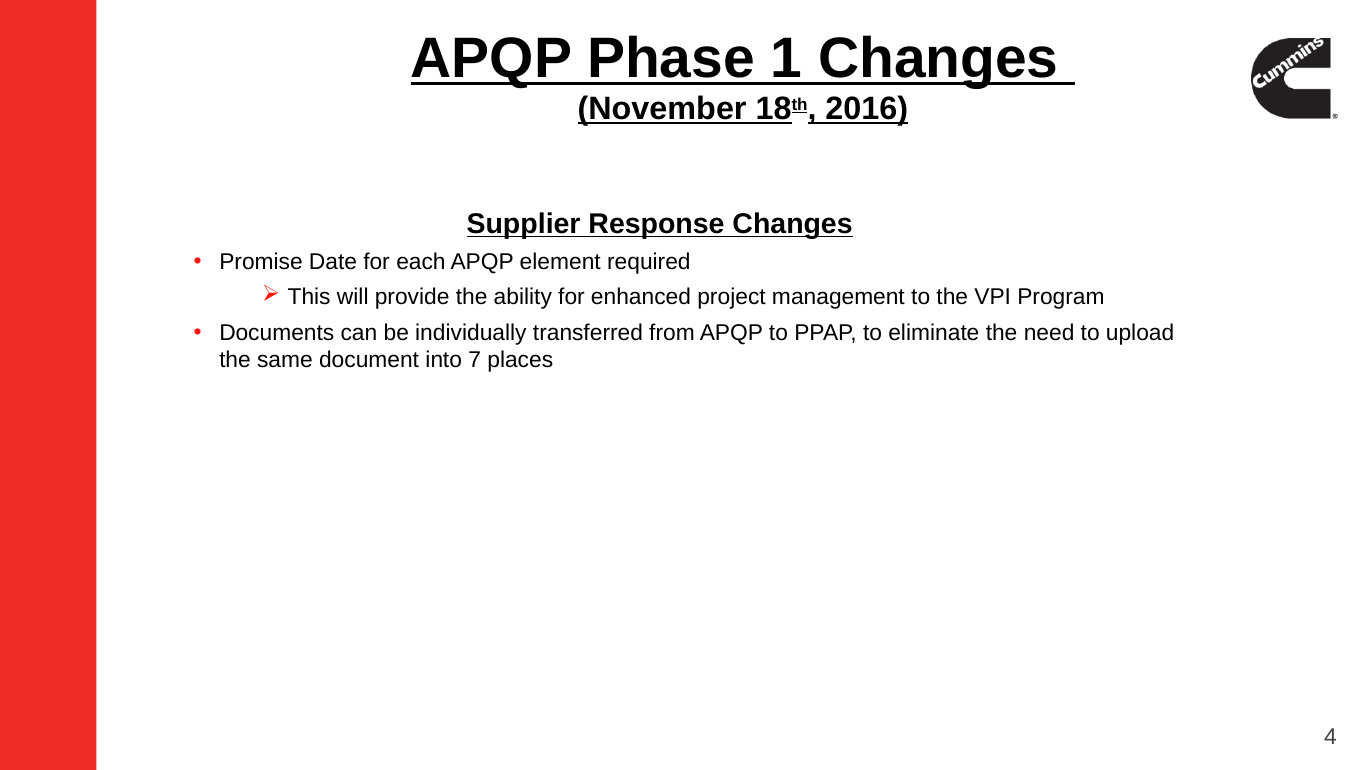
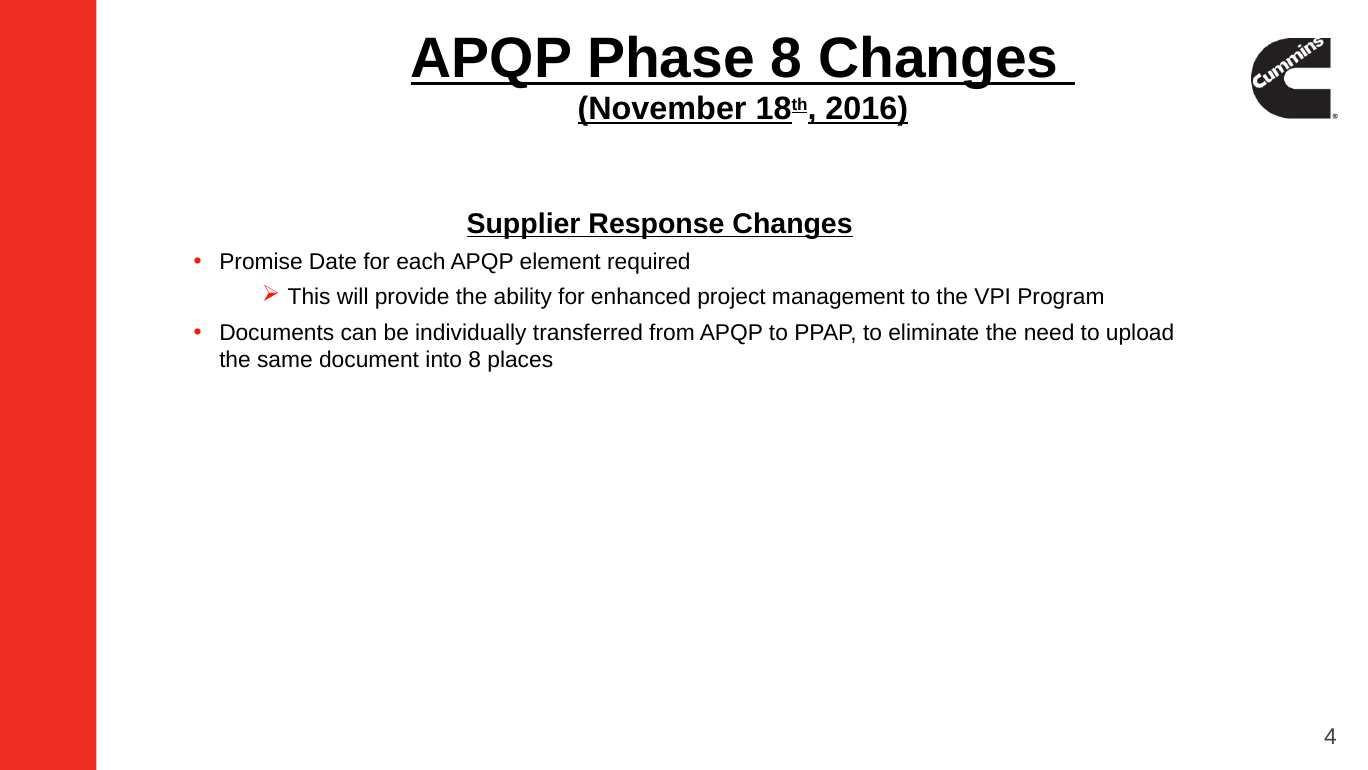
Phase 1: 1 -> 8 (786, 58)
into 7: 7 -> 8 (475, 360)
